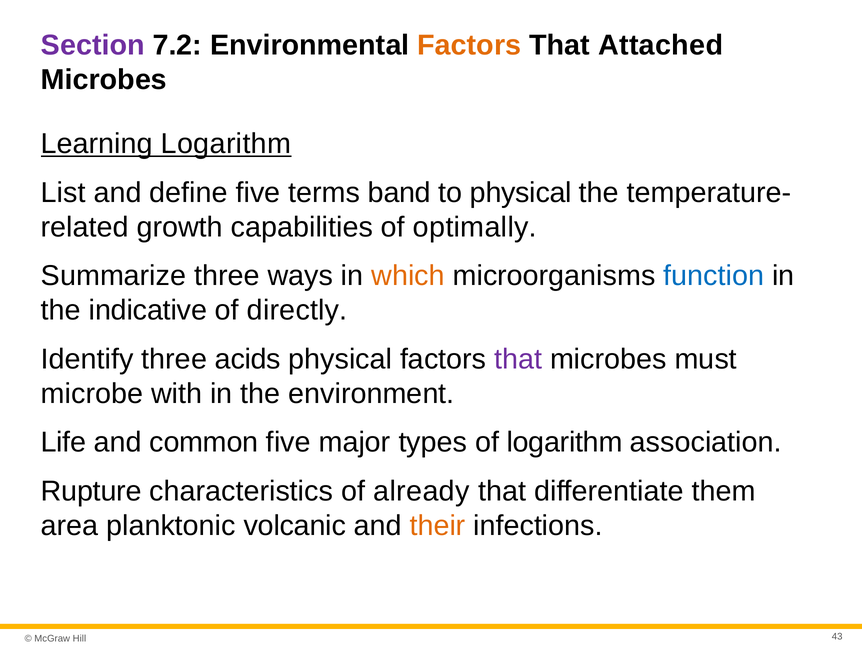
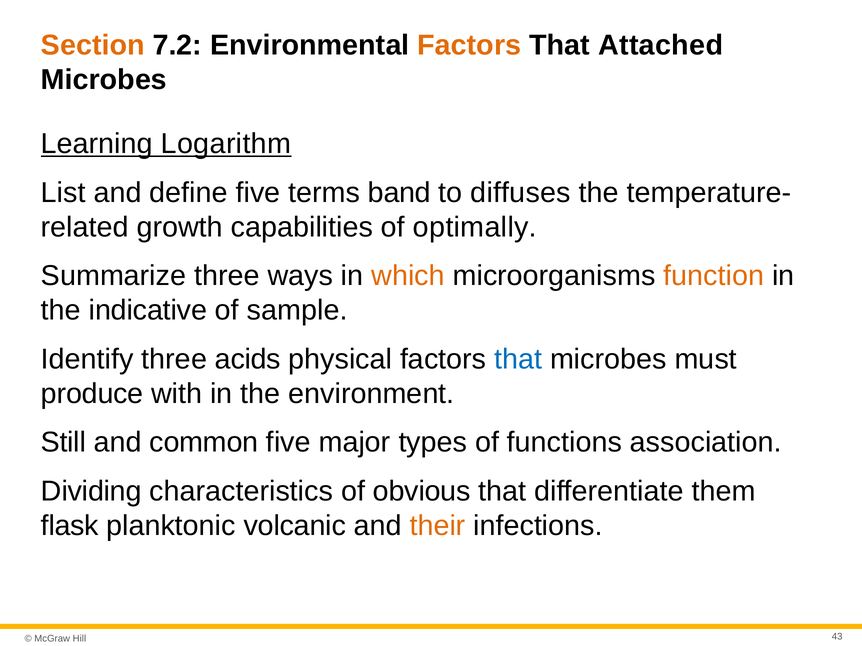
Section colour: purple -> orange (93, 45)
to physical: physical -> diffuses (521, 193)
function colour: blue -> orange (714, 276)
directly: directly -> sample (297, 311)
that colour: purple -> blue (518, 359)
microbe: microbe -> produce (92, 394)
Life: Life -> Still (63, 443)
of logarithm: logarithm -> functions (564, 443)
Rupture: Rupture -> Dividing (91, 492)
already: already -> obvious (422, 492)
area: area -> flask (70, 526)
